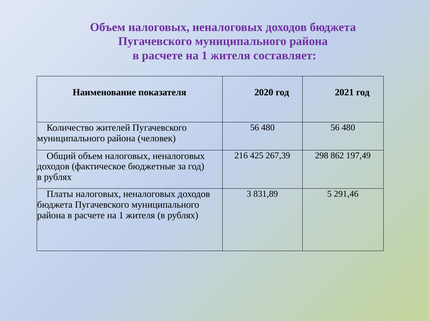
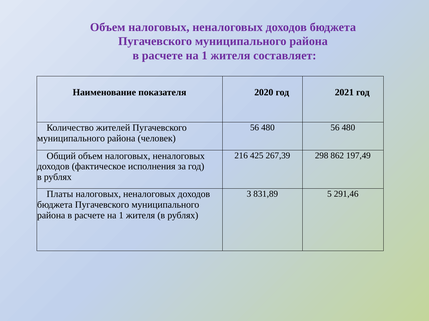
бюджетные: бюджетные -> исполнения (152, 167)
